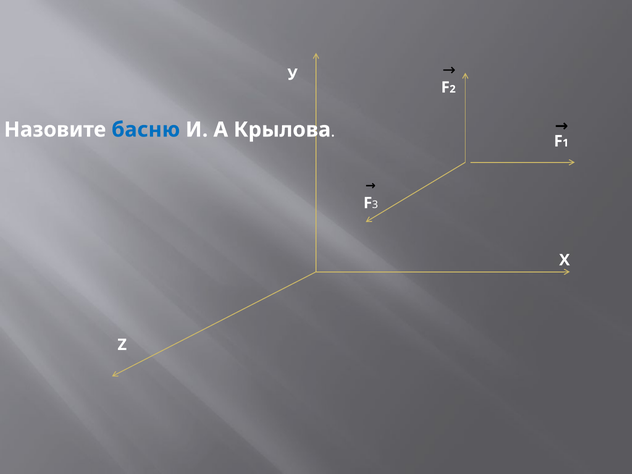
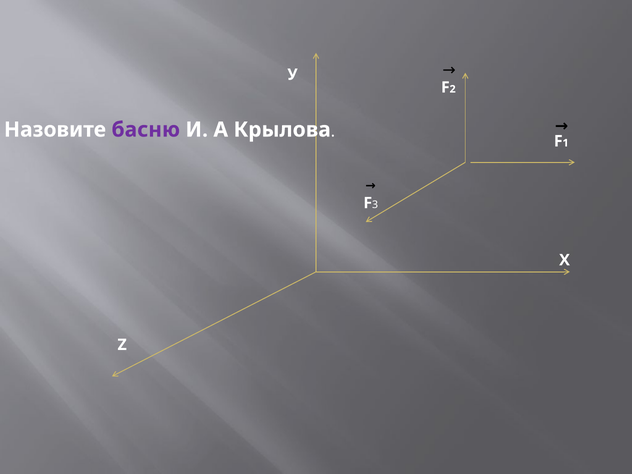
басню colour: blue -> purple (146, 130)
